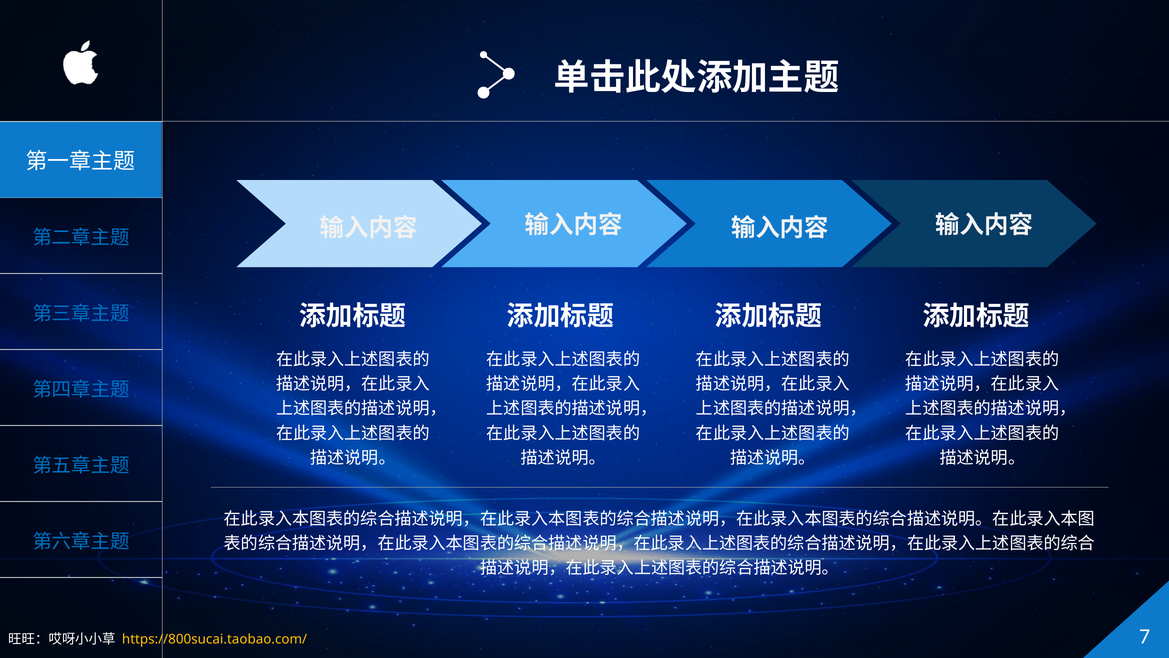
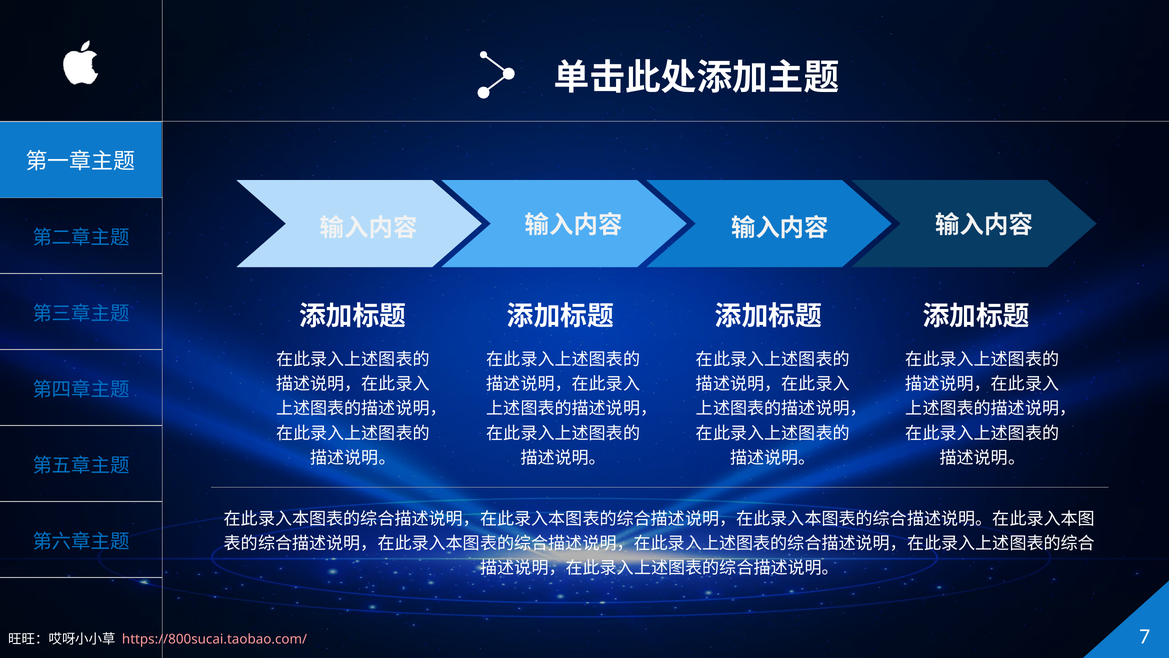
https://800sucai.taobao.com/ colour: yellow -> pink (215, 639)
